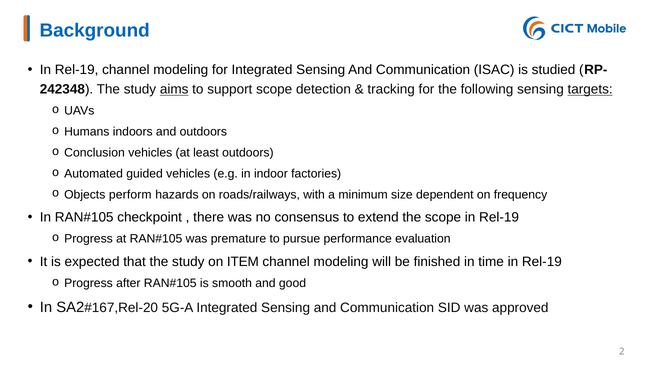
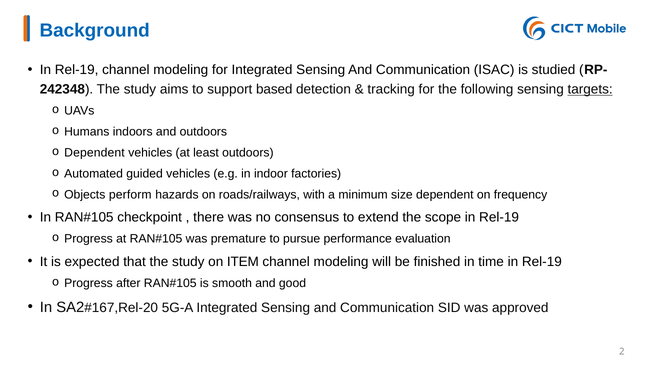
aims underline: present -> none (174, 89)
support scope: scope -> based (274, 89)
Conclusion: Conclusion -> Dependent (94, 153)
